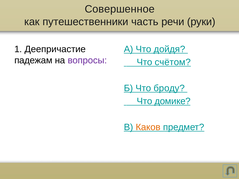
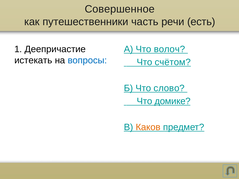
руки: руки -> есть (201, 22)
дойдя: дойдя -> волоч (169, 49)
падежам: падежам -> истекать (33, 60)
вопросы colour: purple -> blue (87, 60)
броду: броду -> слово (169, 88)
